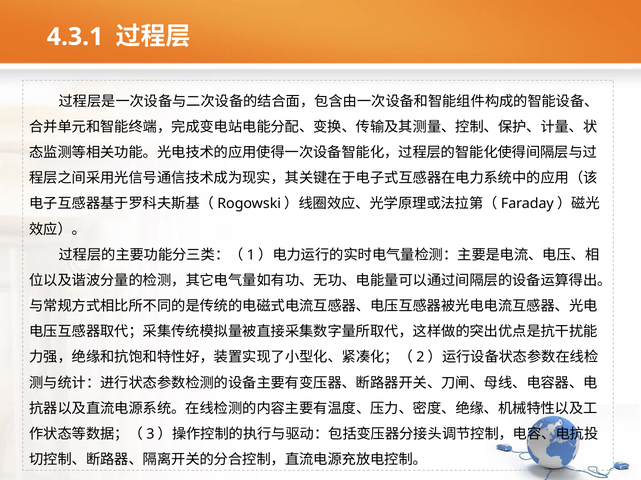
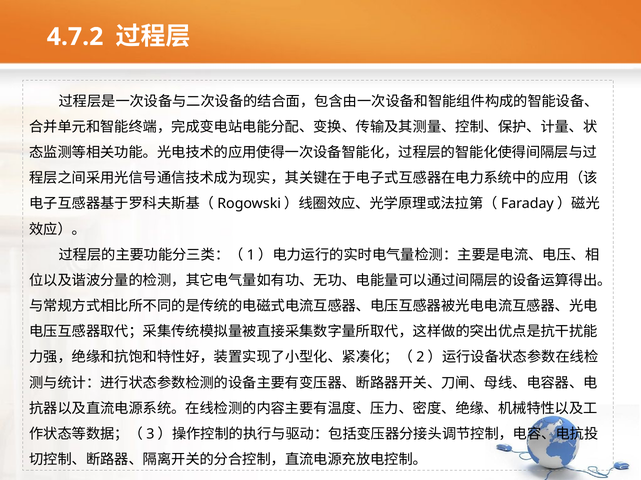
4.3.1: 4.3.1 -> 4.7.2 (75, 37)
